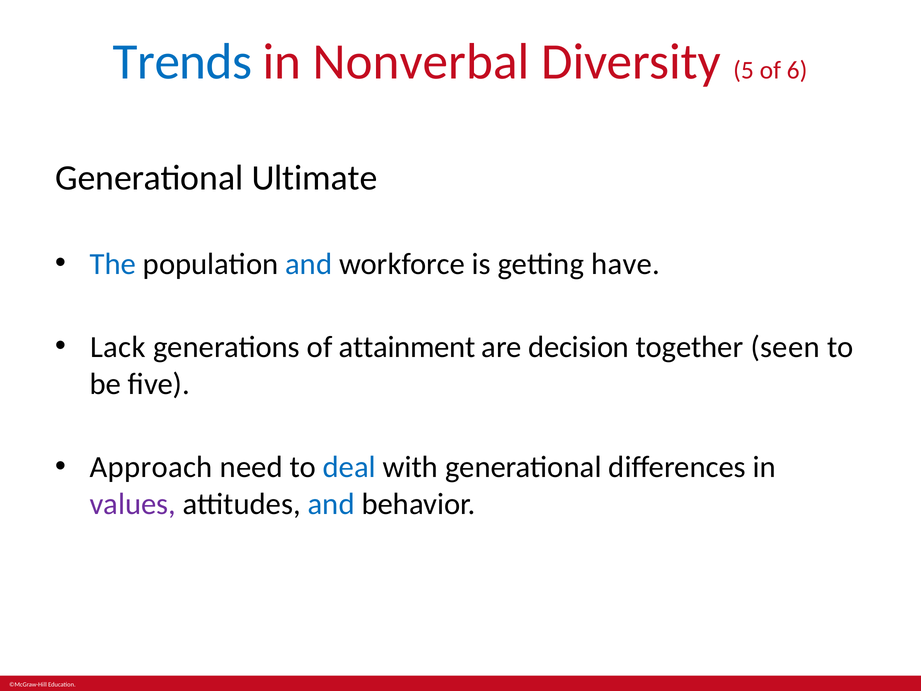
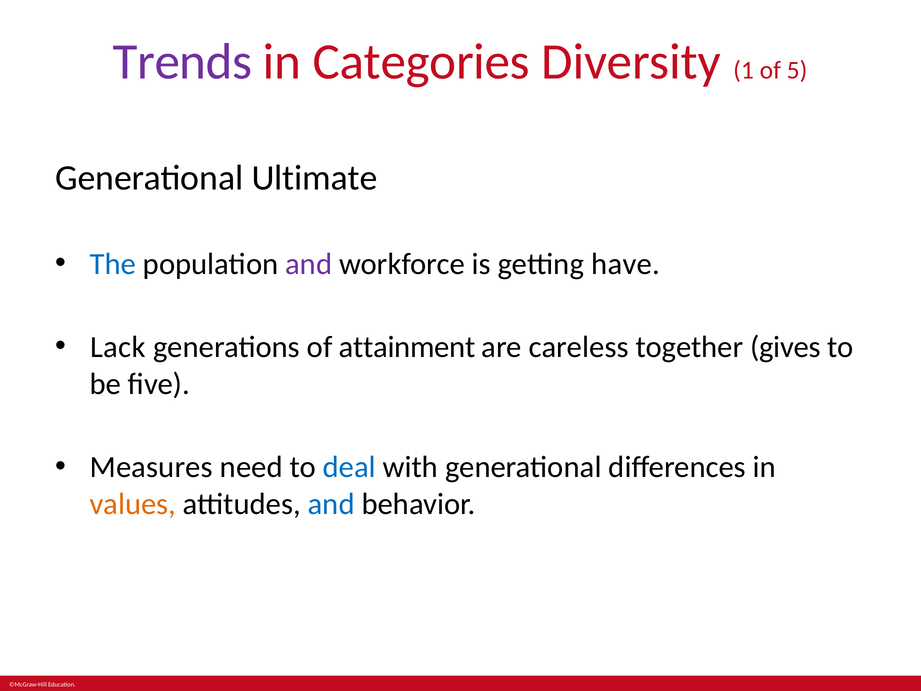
Trends colour: blue -> purple (183, 62)
Nonverbal: Nonverbal -> Categories (421, 62)
5: 5 -> 1 (744, 70)
6: 6 -> 5 (797, 70)
and colour: blue -> purple (309, 264)
decision: decision -> careless (579, 347)
seen: seen -> gives (785, 347)
Approach: Approach -> Measures (151, 467)
values colour: purple -> orange (133, 504)
